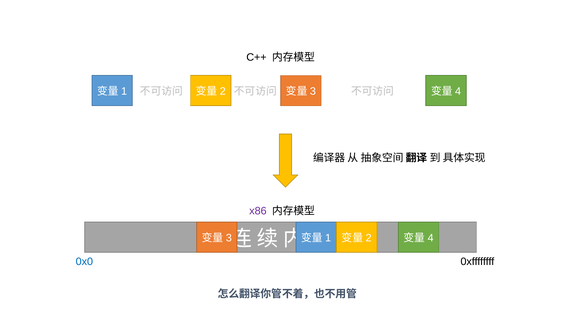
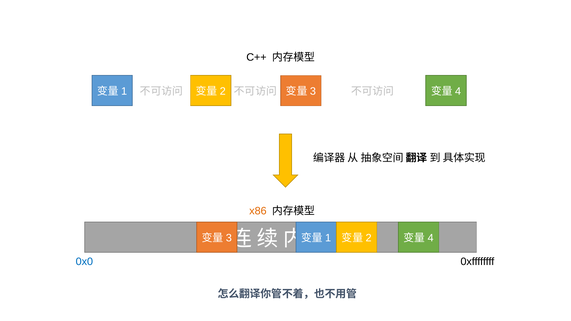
x86 colour: purple -> orange (258, 211)
